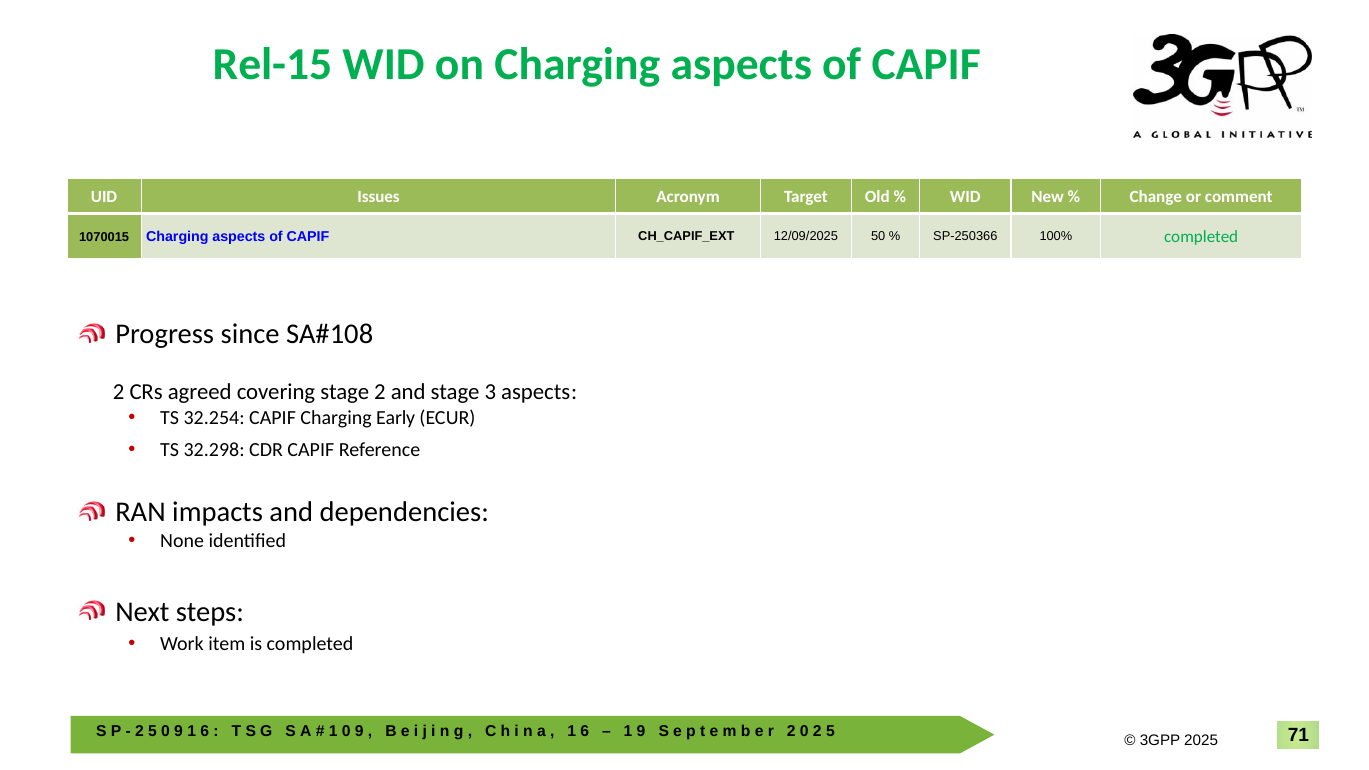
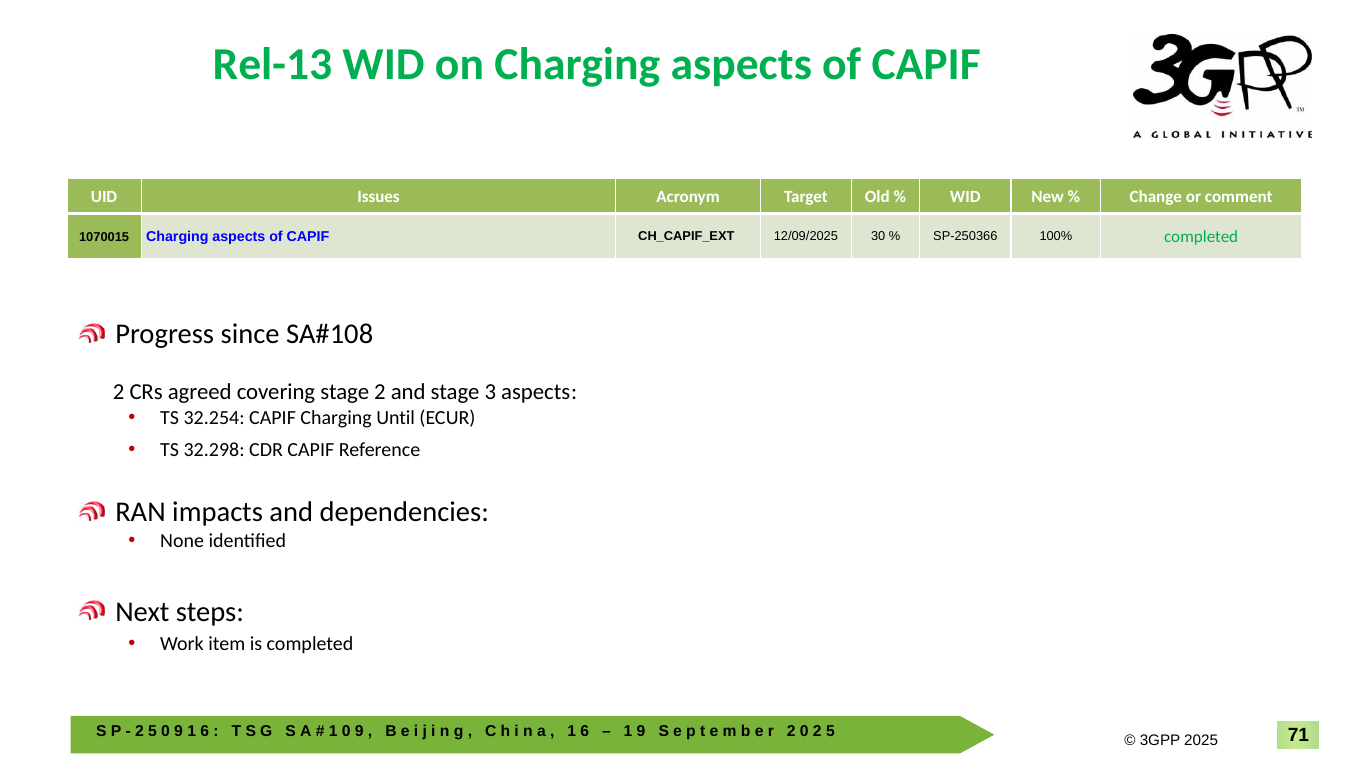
Rel-15: Rel-15 -> Rel-13 (272, 65)
50: 50 -> 30 (878, 236)
Early: Early -> Until (396, 418)
